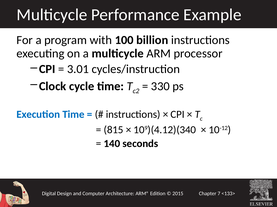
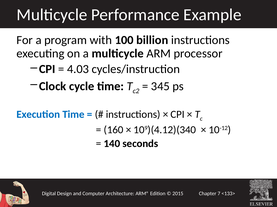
3.01: 3.01 -> 4.03 (78, 69)
330: 330 -> 345 (160, 87)
815: 815 -> 160 (114, 130)
